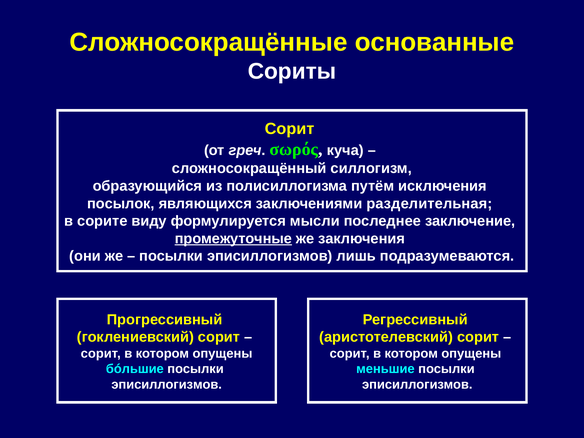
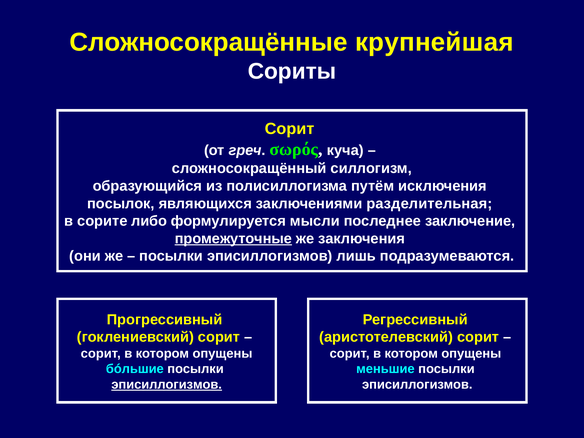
основанные: основанные -> крупнейшая (434, 42)
виду: виду -> либо (149, 221)
эписиллогизмов underline: none -> present (167, 385)
